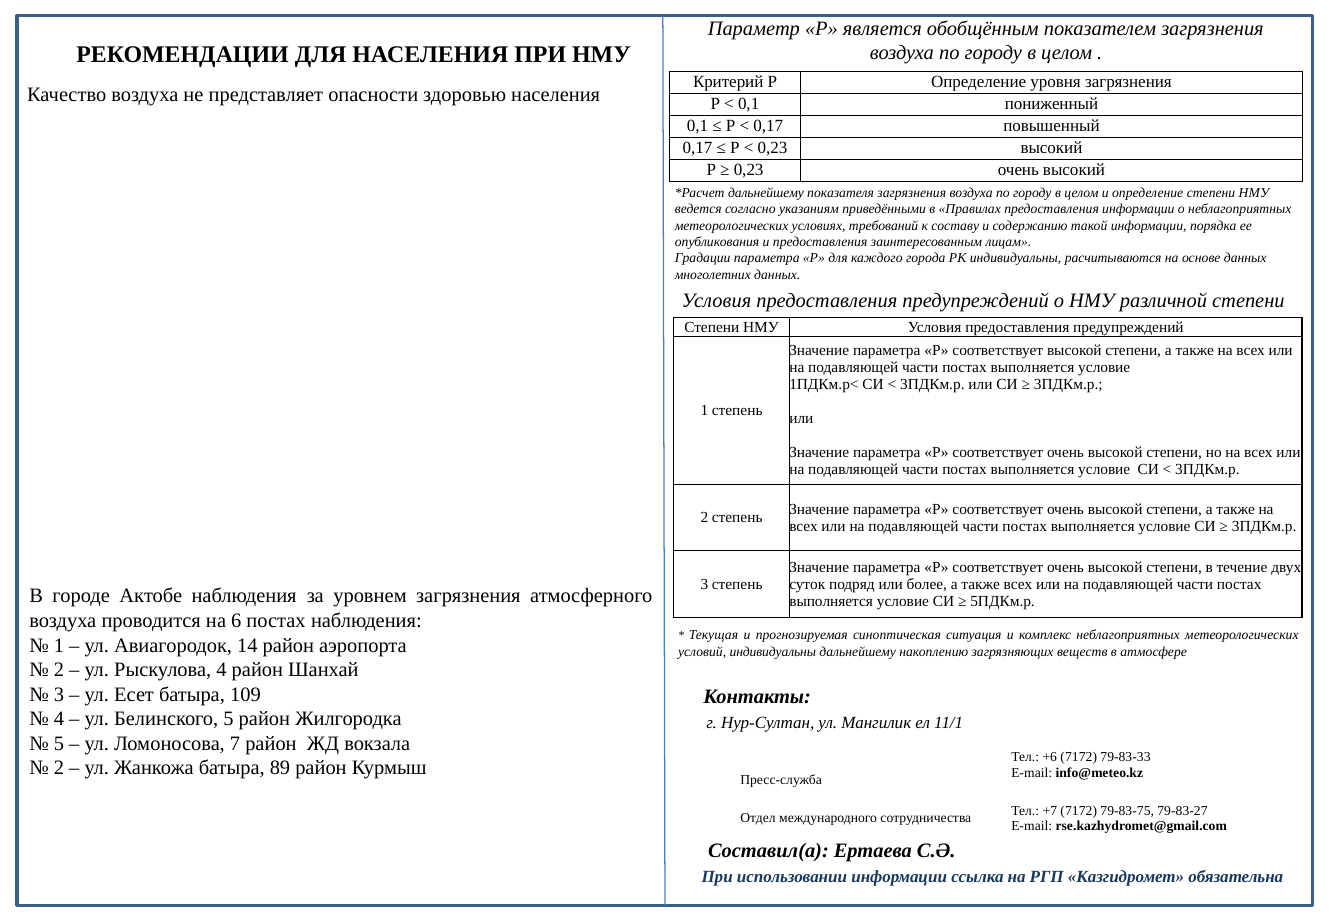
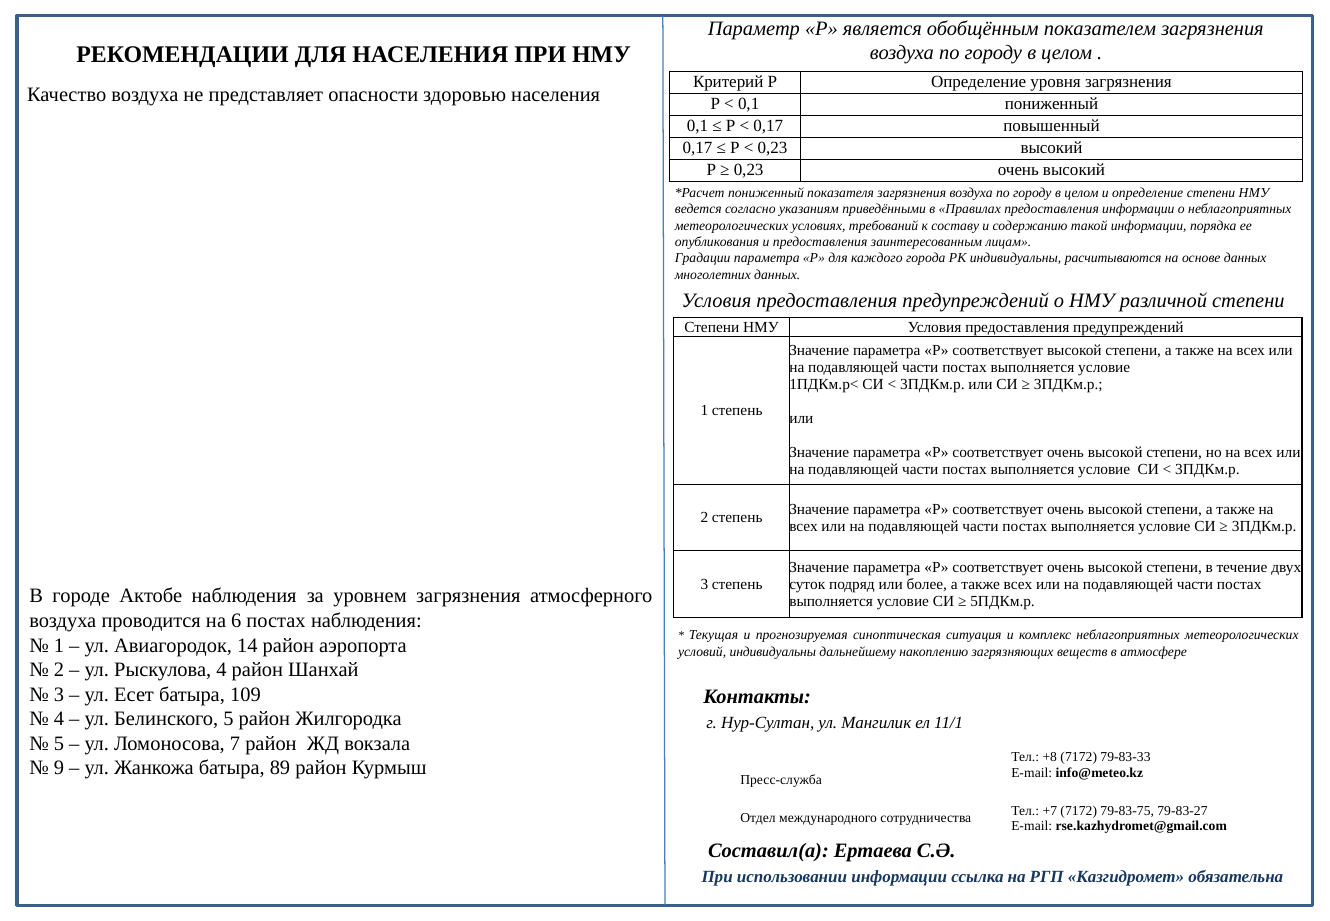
дальнейшему: дальнейшему -> пониженный (766, 193)
+6: +6 -> +8 (1050, 757)
2: 2 -> 9 (59, 768)
